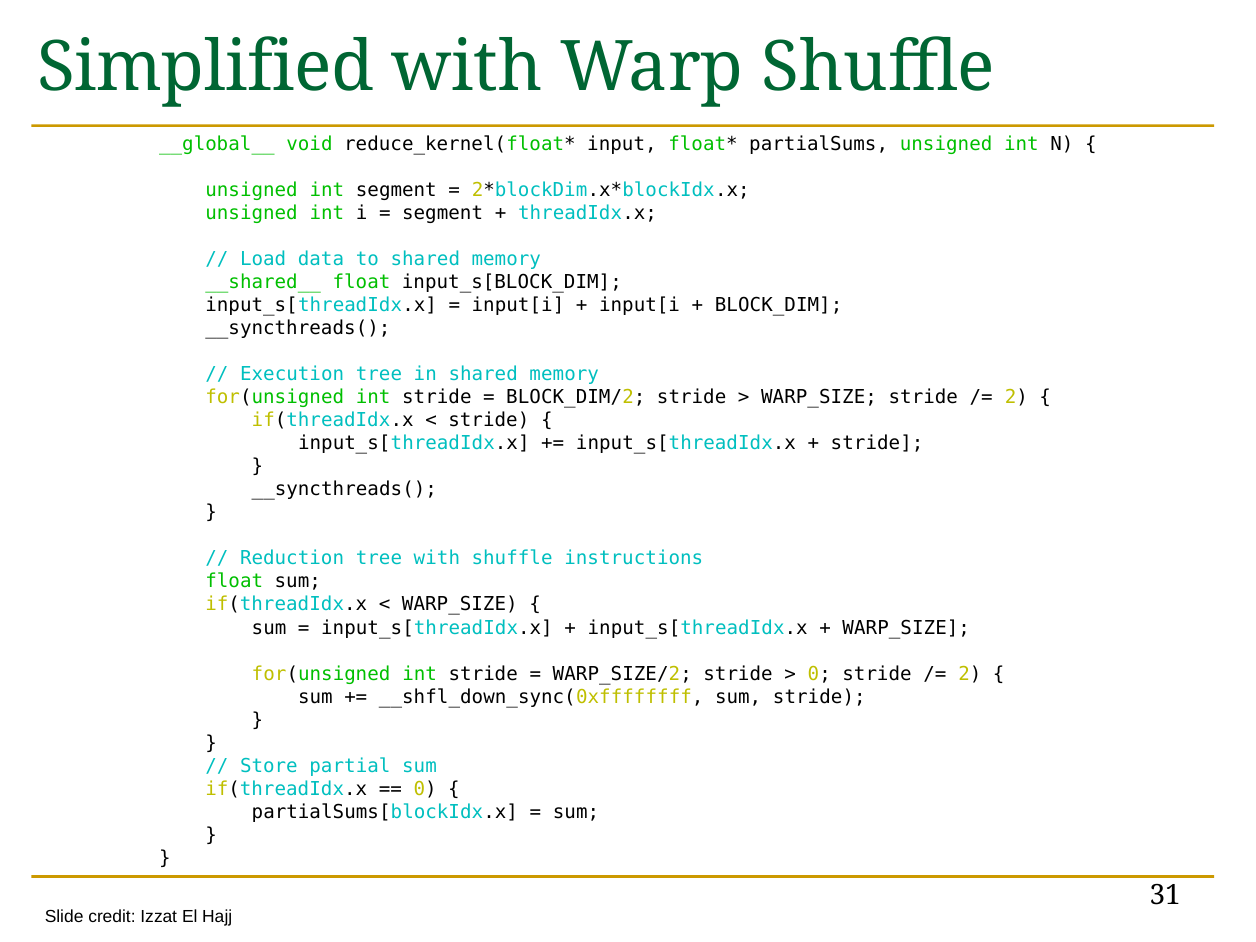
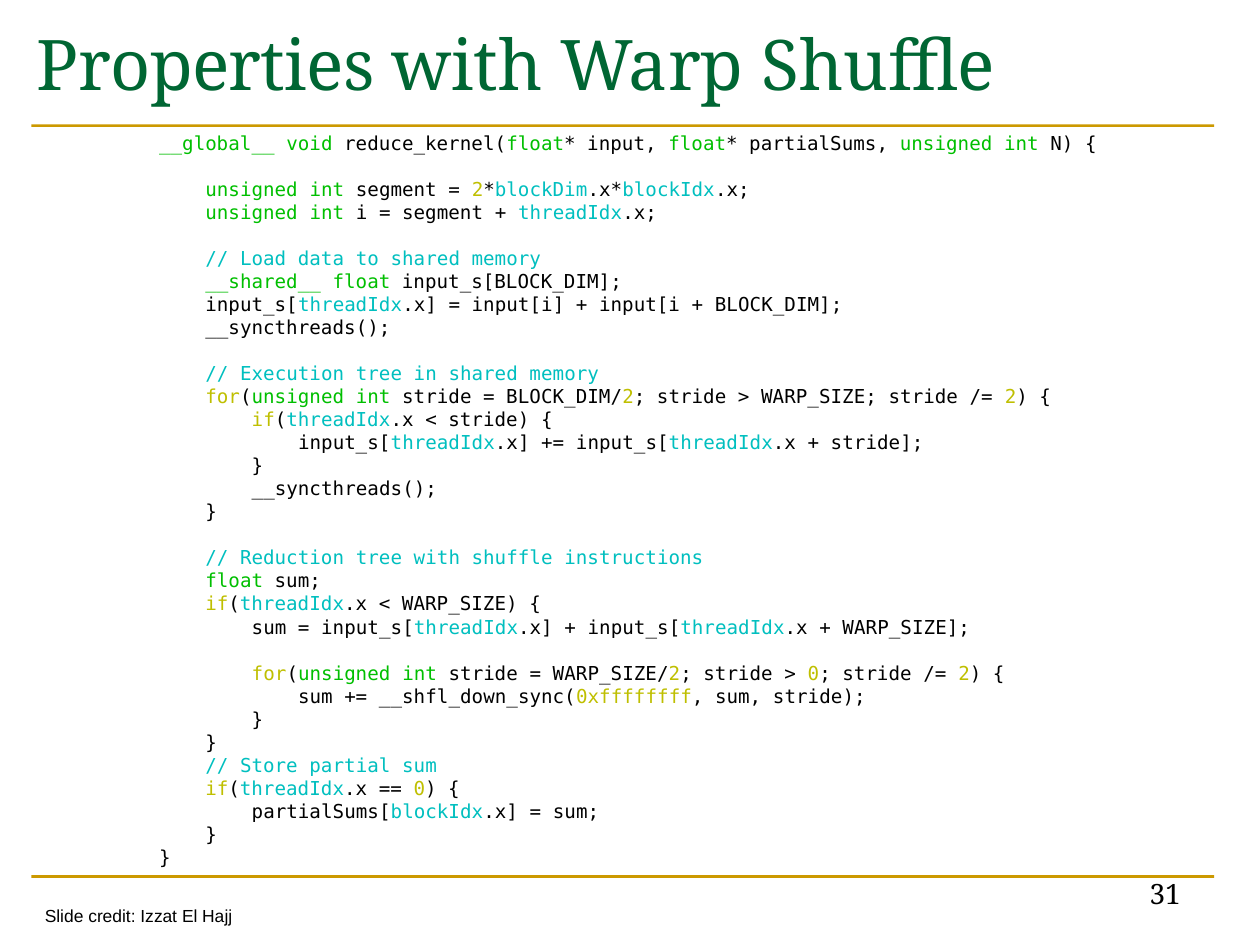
Simplified: Simplified -> Properties (206, 67)
